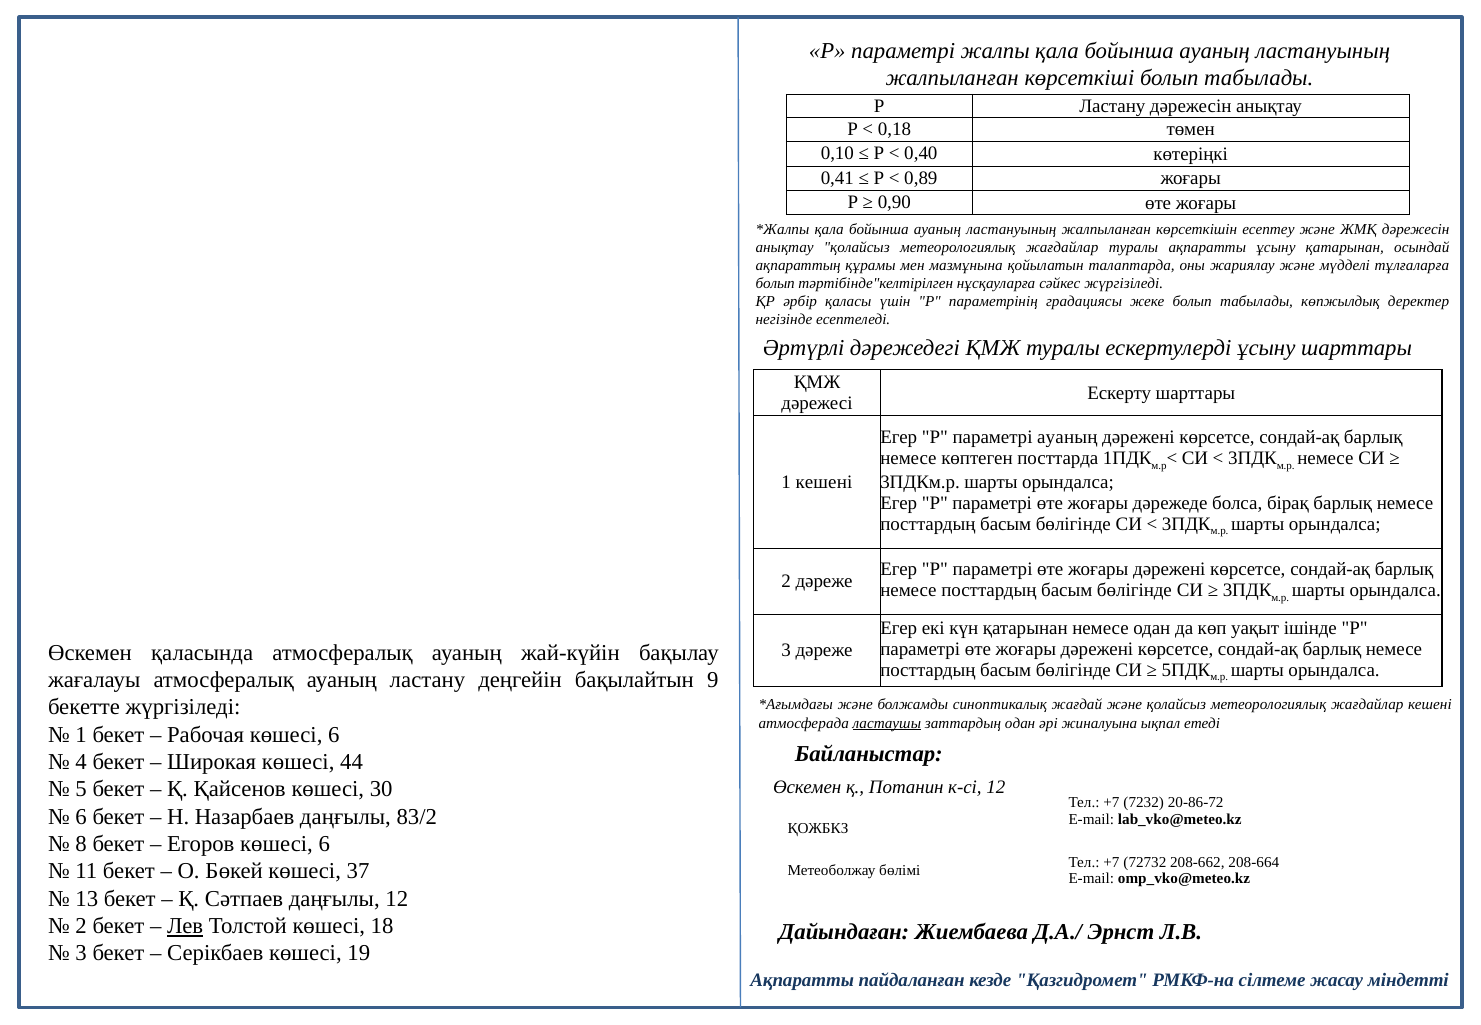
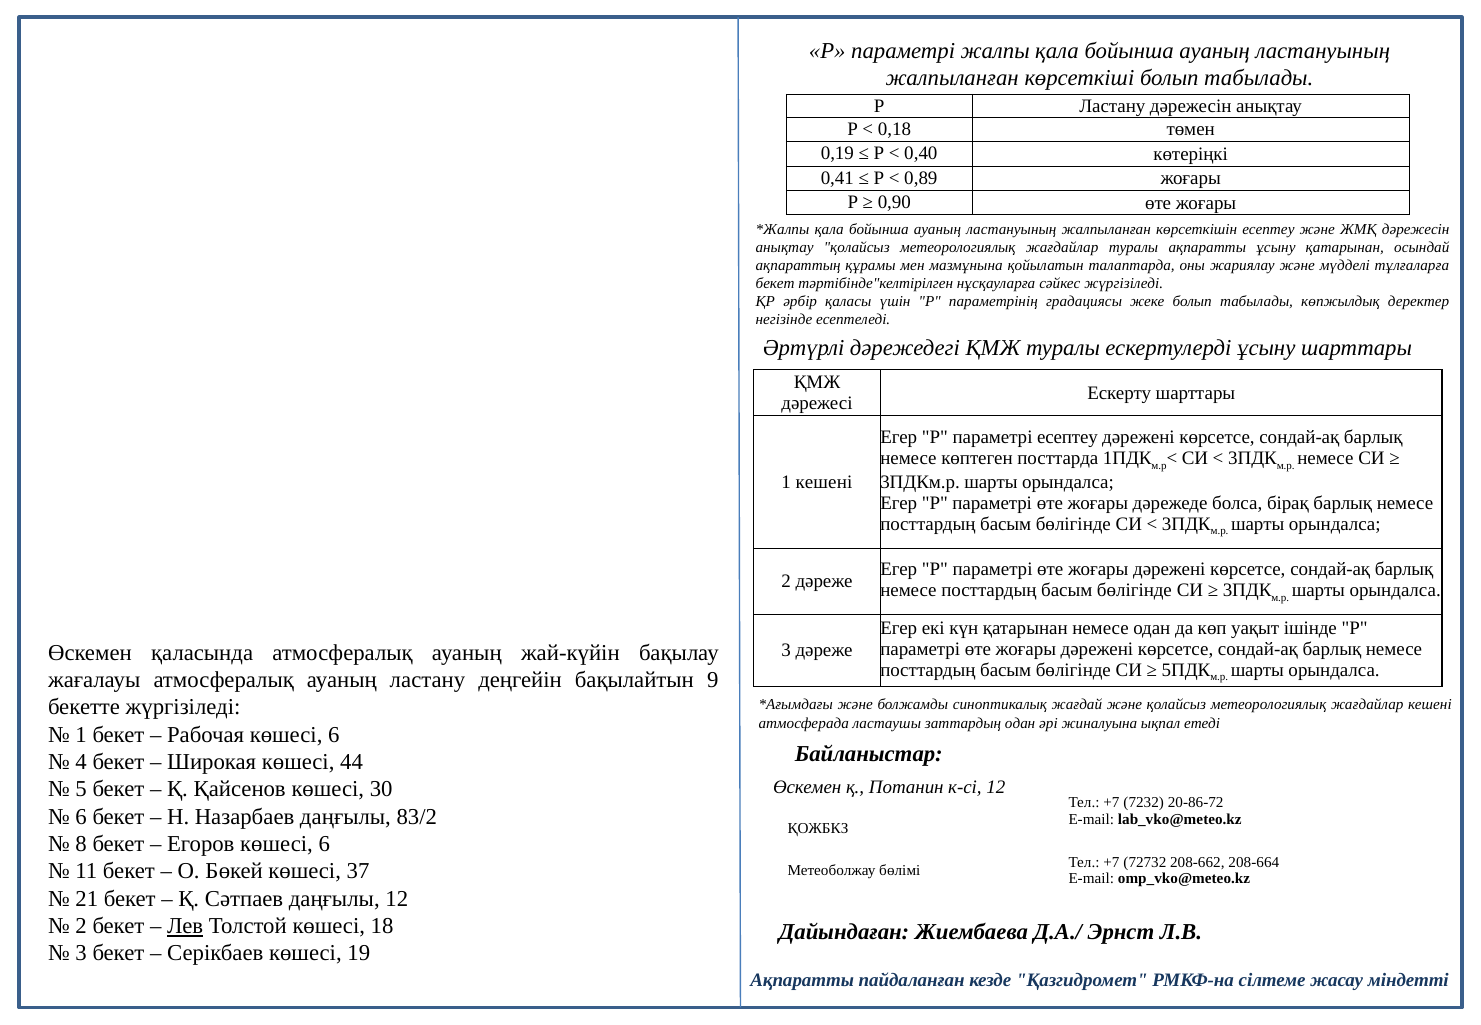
0,10: 0,10 -> 0,19 (837, 154)
болып: болып -> бекет (775, 284)
параметрі ауаның: ауаның -> есептеу (1067, 437)
ластаушы underline: present -> none (887, 723)
13: 13 -> 21 (87, 899)
